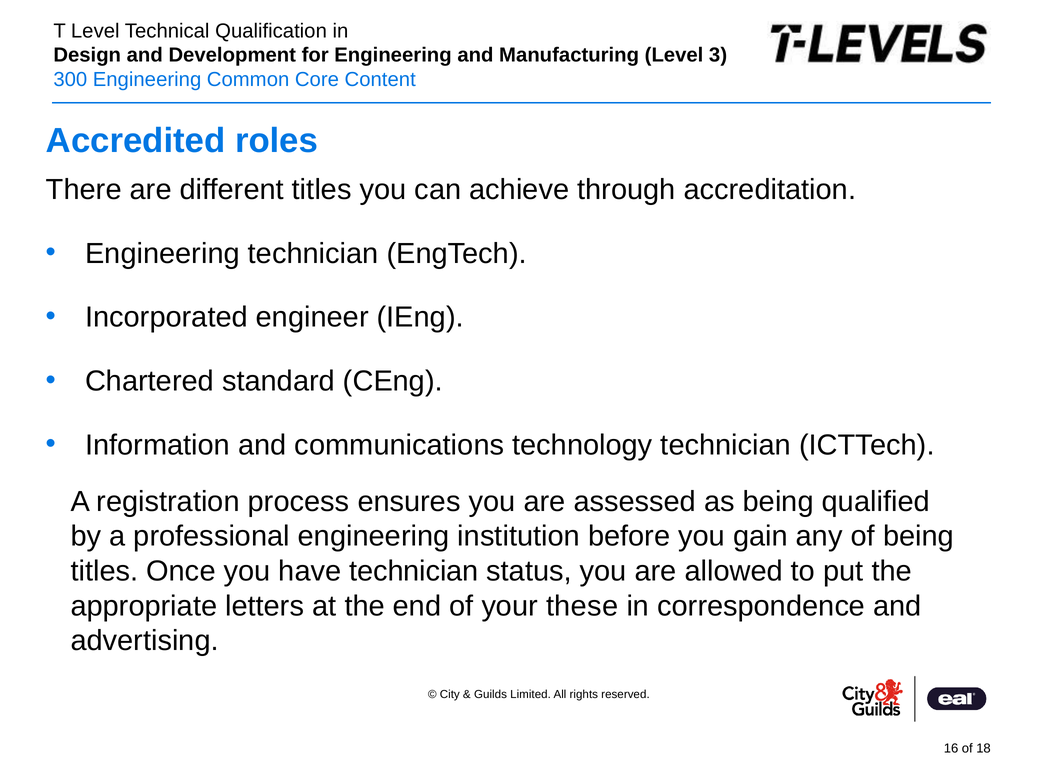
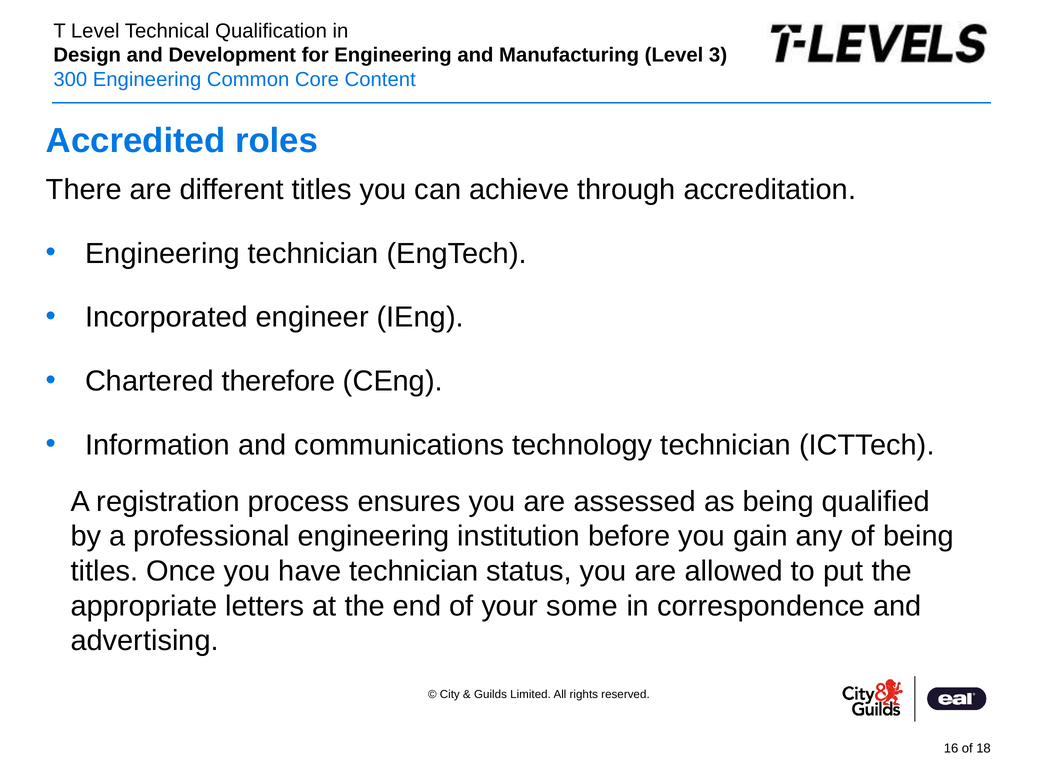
standard: standard -> therefore (279, 381)
these: these -> some (582, 605)
